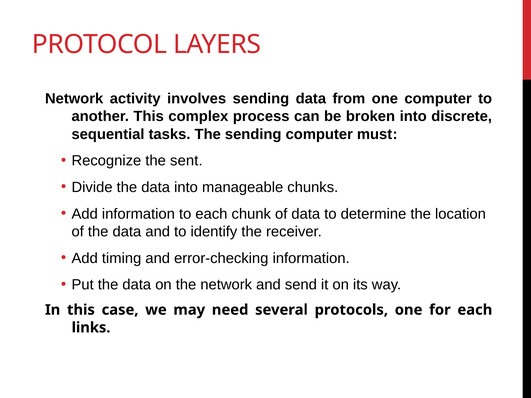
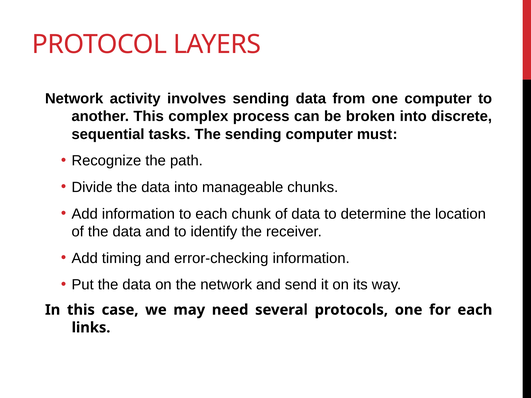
sent: sent -> path (186, 161)
